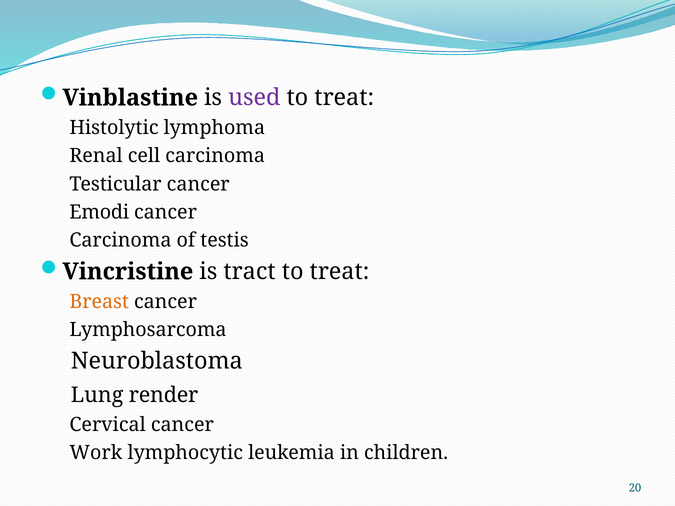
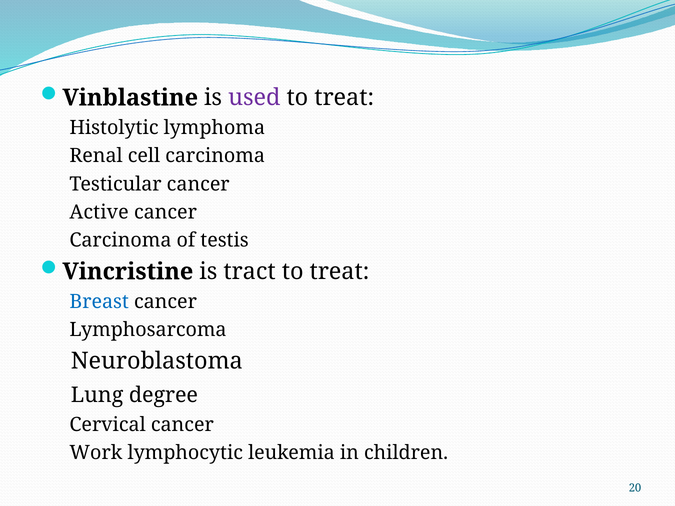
Emodi: Emodi -> Active (99, 212)
Breast colour: orange -> blue (99, 302)
render: render -> degree (163, 395)
